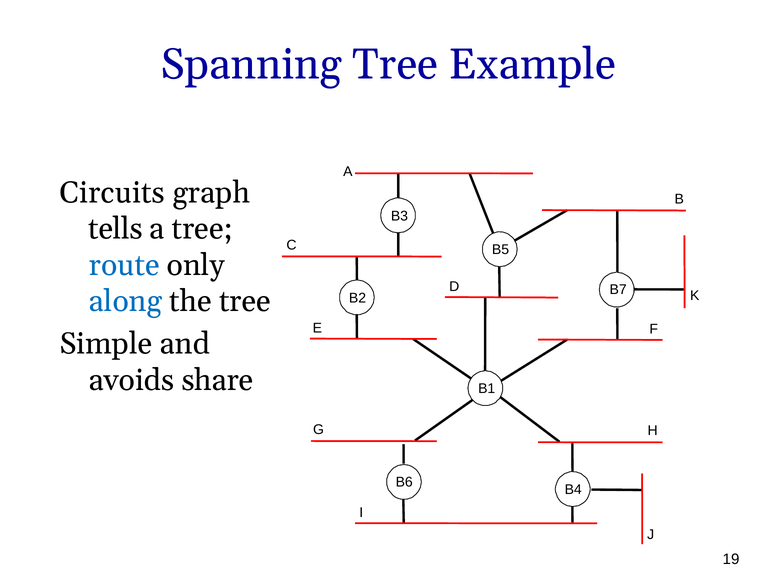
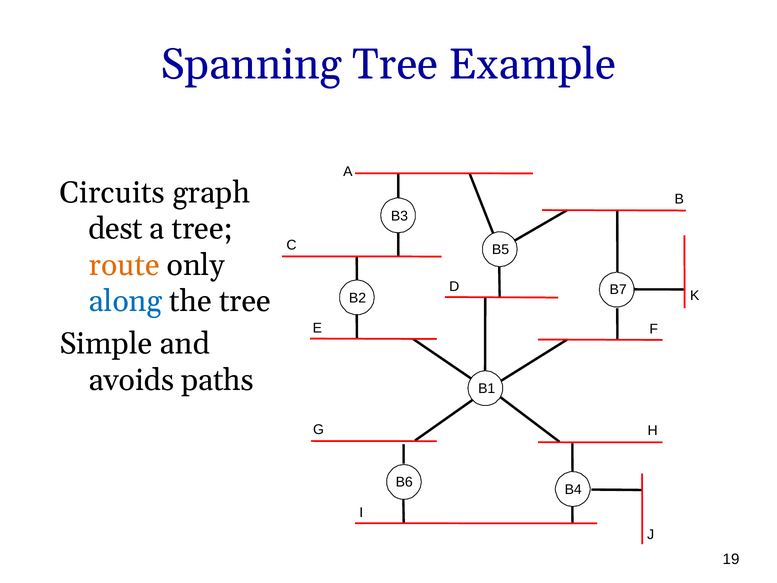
tells: tells -> dest (116, 229)
route colour: blue -> orange (124, 265)
share: share -> paths (217, 380)
